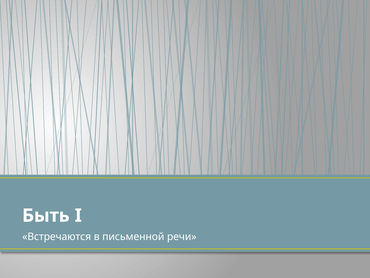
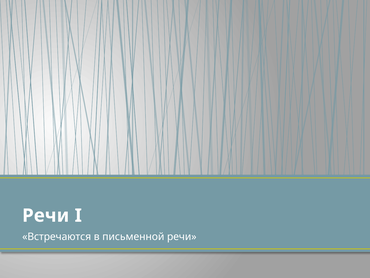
Быть: Быть -> Речи (46, 215)
